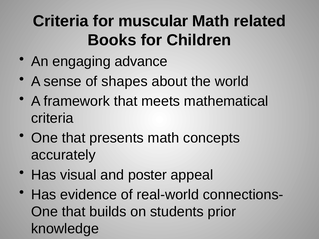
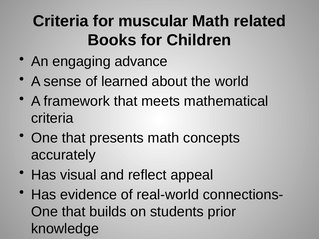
shapes: shapes -> learned (125, 81)
poster: poster -> reflect (147, 175)
